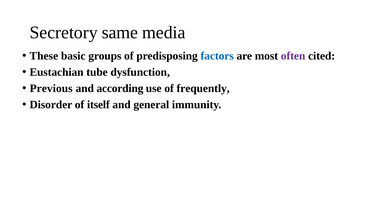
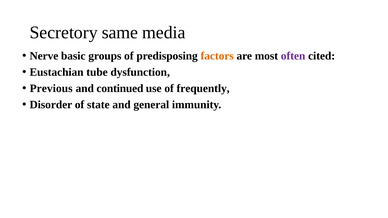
These: These -> Nerve (44, 56)
factors colour: blue -> orange (217, 56)
according: according -> continued (120, 89)
itself: itself -> state (98, 105)
